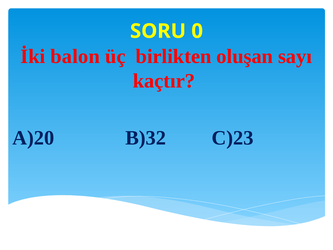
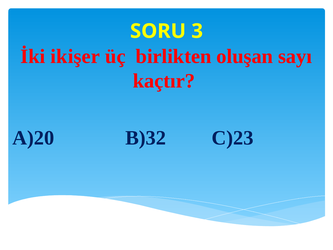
0: 0 -> 3 (197, 31)
balon: balon -> ikişer (75, 56)
